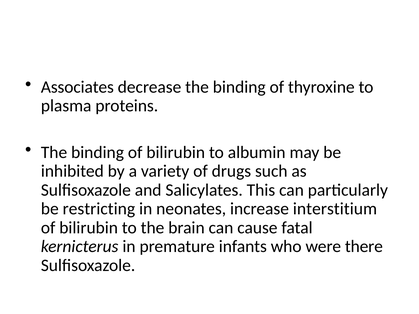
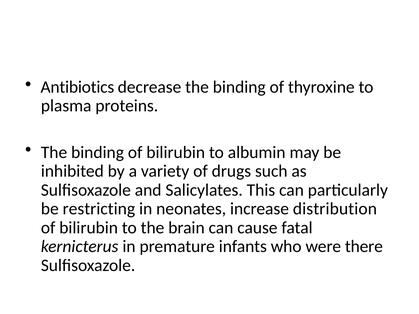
Associates: Associates -> Antibiotics (77, 87)
interstitium: interstitium -> distribution (335, 209)
